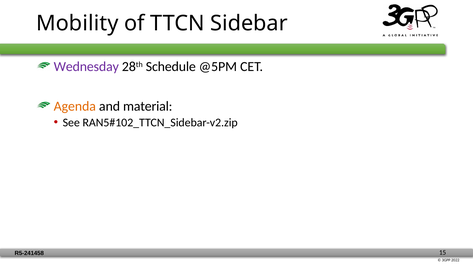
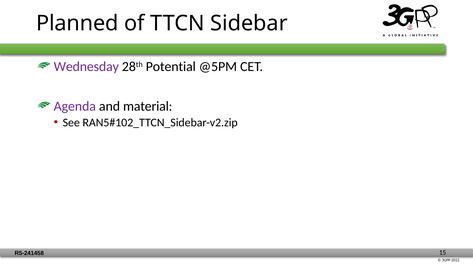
Mobility: Mobility -> Planned (77, 24)
Schedule: Schedule -> Potential (171, 67)
Agenda colour: orange -> purple (75, 106)
